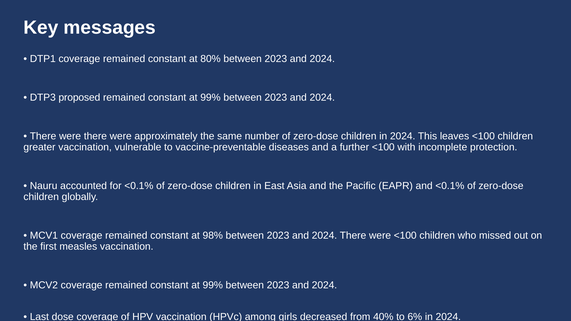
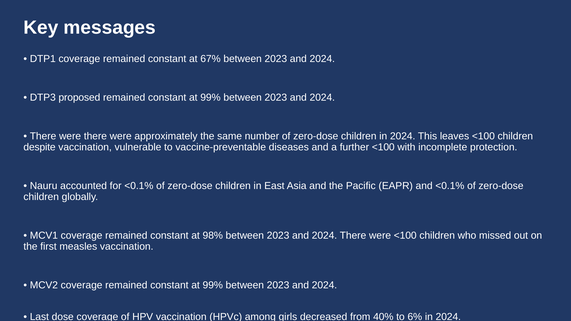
80%: 80% -> 67% (210, 59)
greater: greater -> despite (40, 147)
